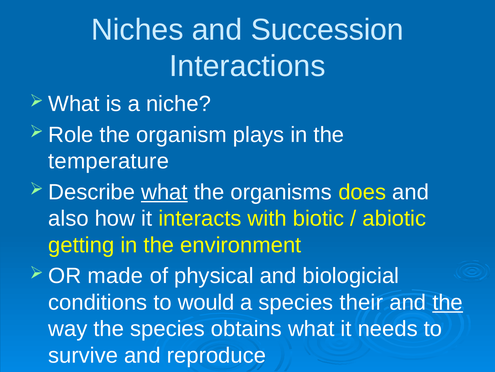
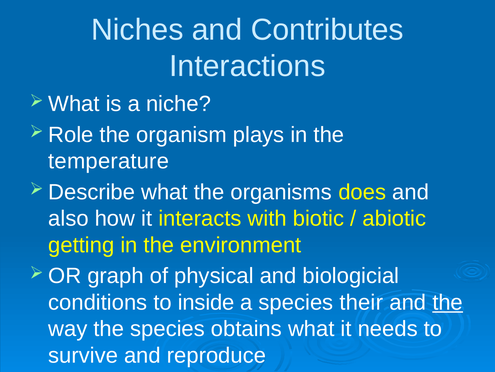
Succession: Succession -> Contributes (327, 30)
what underline: present -> none (164, 192)
made: made -> graph (115, 275)
would: would -> inside (206, 302)
